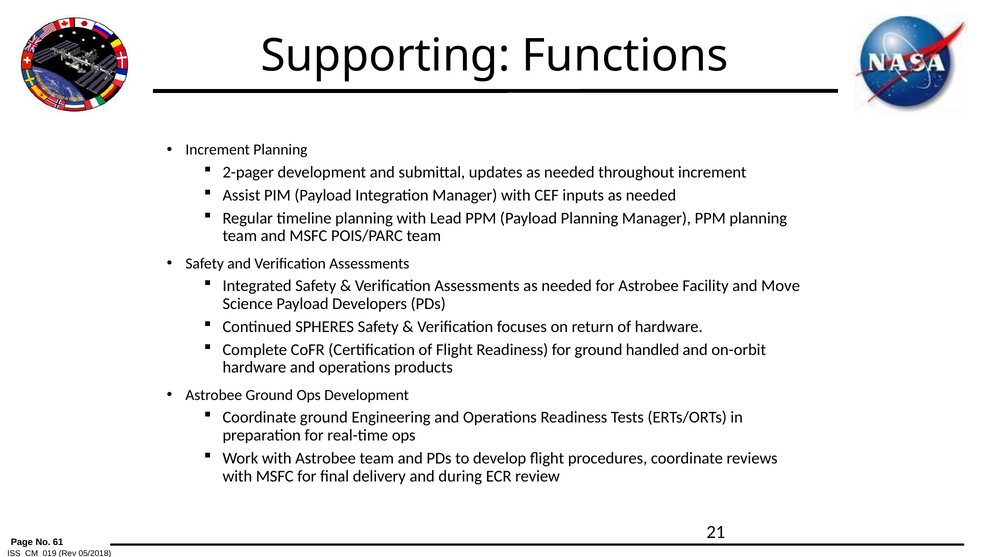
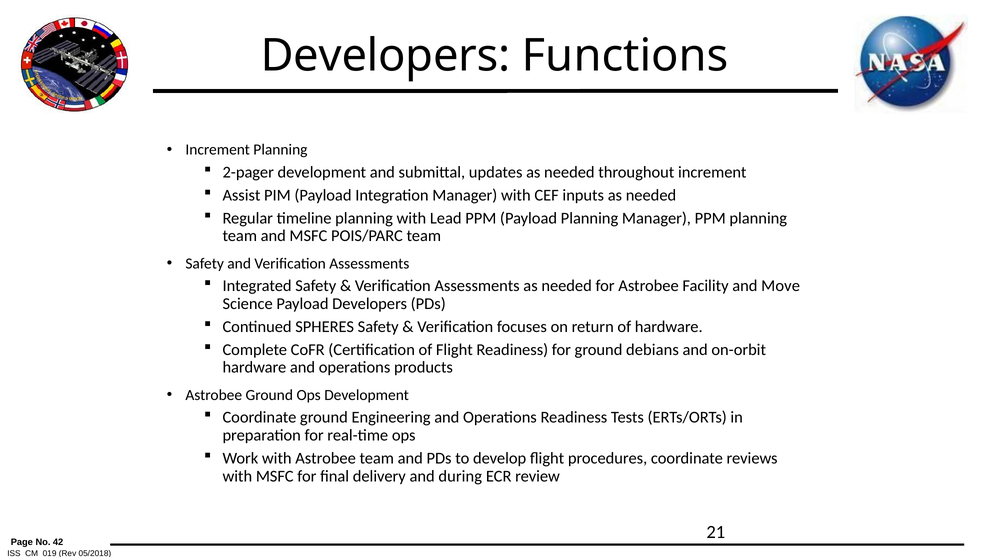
Supporting: Supporting -> Developers (386, 56)
handled: handled -> debians (652, 350)
61: 61 -> 42 (58, 542)
